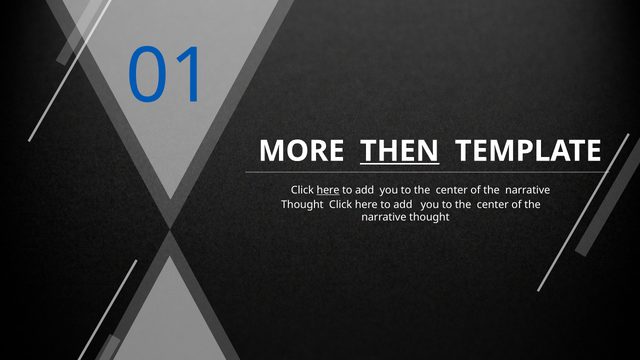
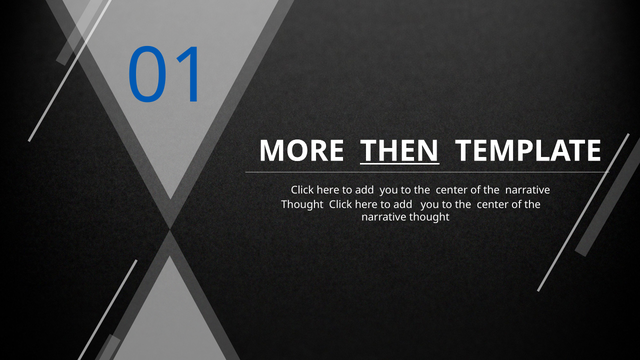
here underline: present -> none (328, 190)
